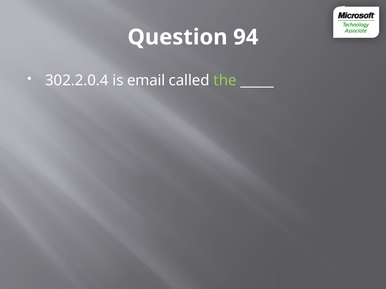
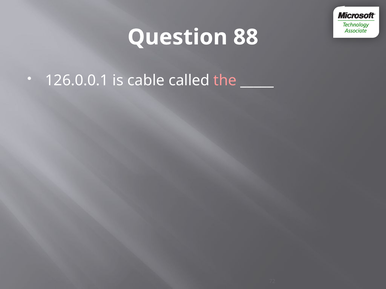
94: 94 -> 88 (246, 37)
302.2.0.4: 302.2.0.4 -> 126.0.0.1 (77, 81)
email: email -> cable (146, 81)
the colour: light green -> pink (225, 81)
